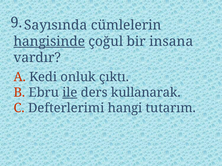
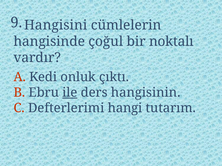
Sayısında: Sayısında -> Hangisini (56, 25)
hangisinde underline: present -> none (49, 42)
insana: insana -> noktalı (171, 42)
kullanarak: kullanarak -> hangisinin (146, 93)
